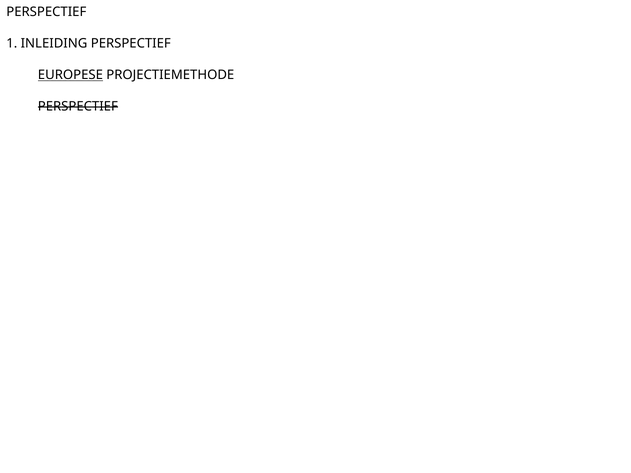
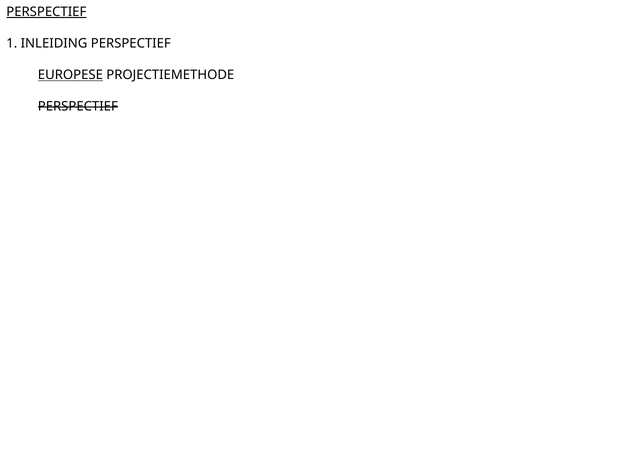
PERSPECTIEF underline: none -> present (46, 12)
